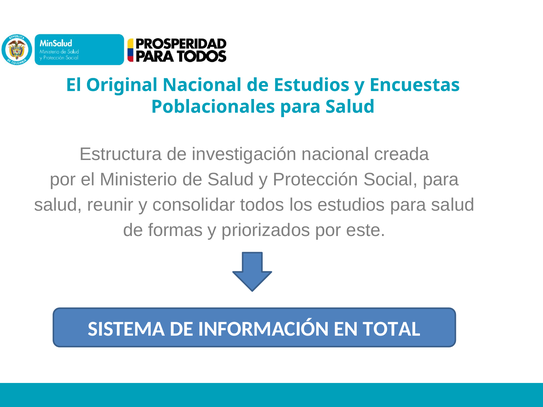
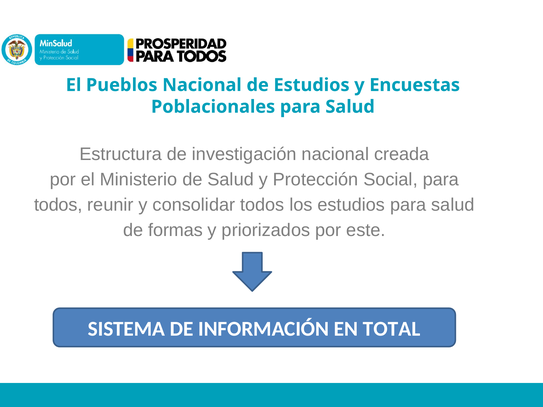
Original: Original -> Pueblos (122, 85)
salud: salud -> todos (58, 205)
